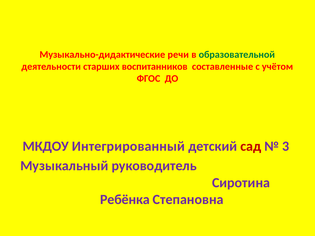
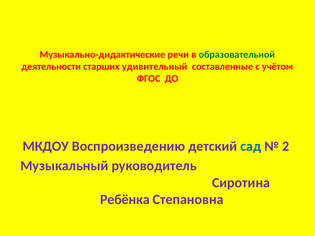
воспитанников: воспитанников -> удивительный (155, 67)
Интегрированный: Интегрированный -> Воспроизведению (128, 146)
сад colour: red -> blue (251, 146)
3: 3 -> 2 (286, 146)
